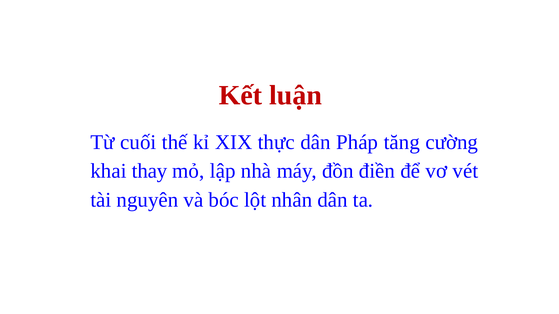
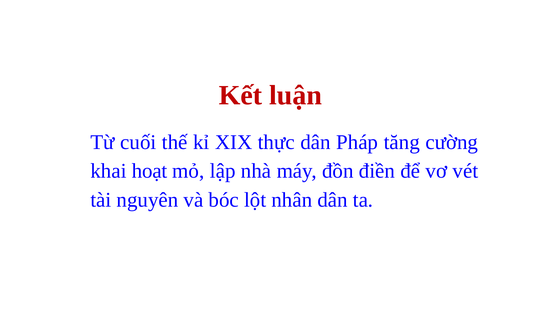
thay: thay -> hoạt (150, 171)
